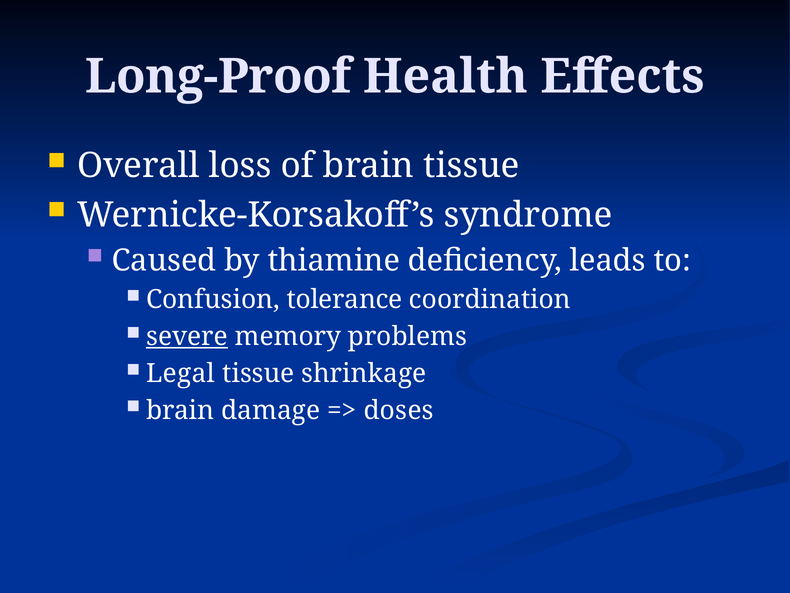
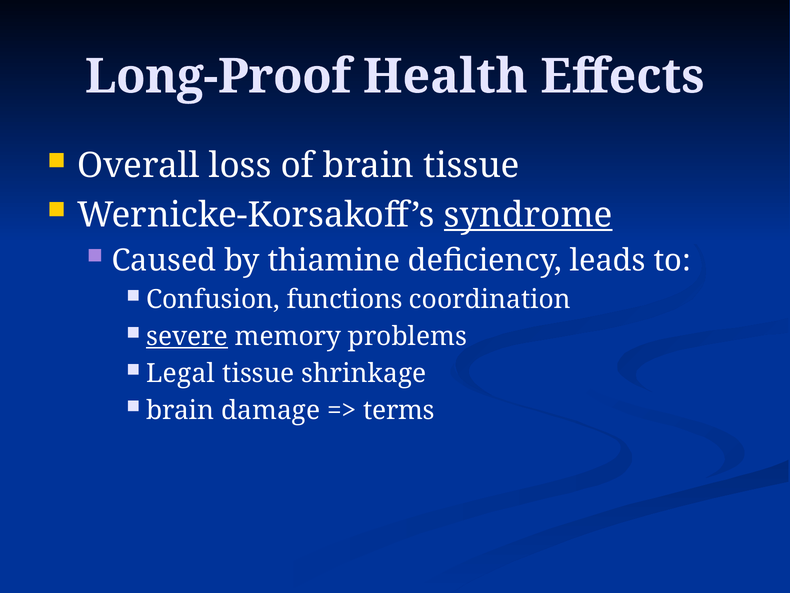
syndrome underline: none -> present (528, 215)
tolerance: tolerance -> functions (345, 299)
doses: doses -> terms (399, 410)
